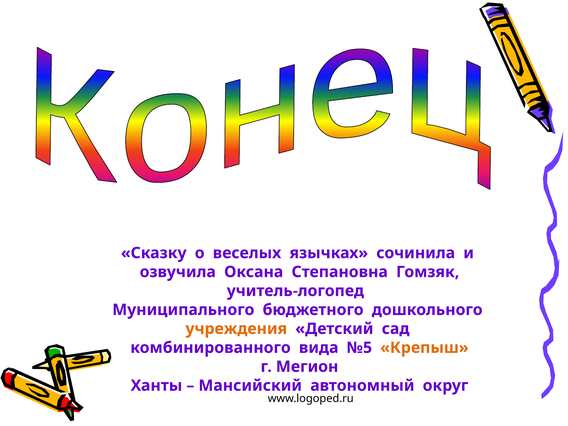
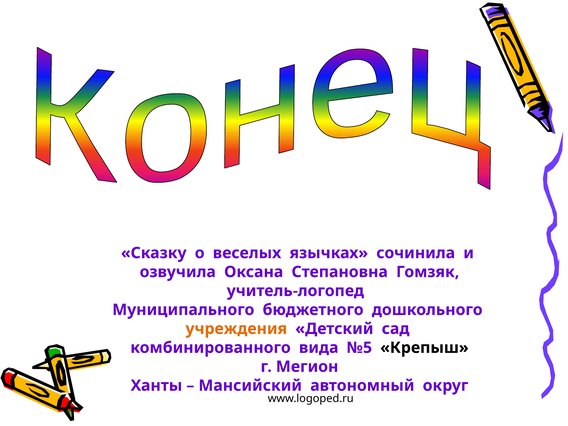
Крепыш colour: orange -> black (424, 348)
